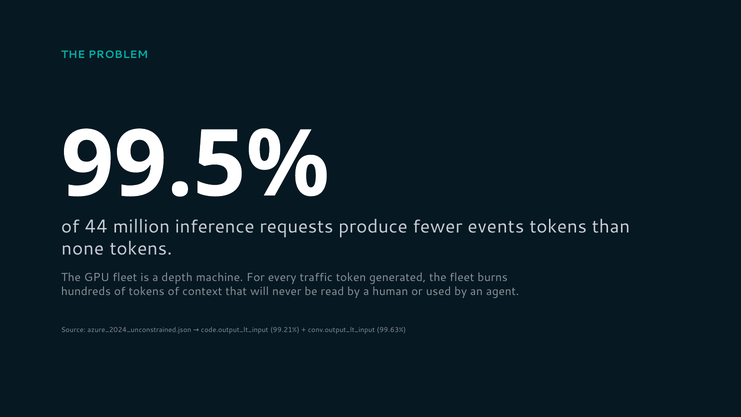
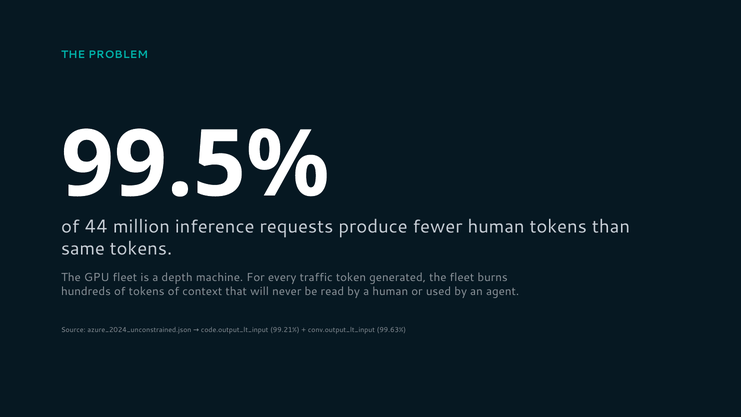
fewer events: events -> human (496, 226)
none: none -> same (83, 249)
